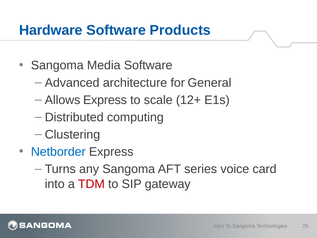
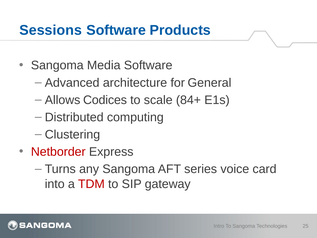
Hardware: Hardware -> Sessions (51, 30)
Allows Express: Express -> Codices (105, 100)
12+: 12+ -> 84+ (188, 100)
Netborder colour: blue -> red (58, 152)
